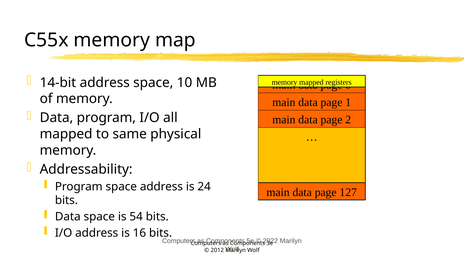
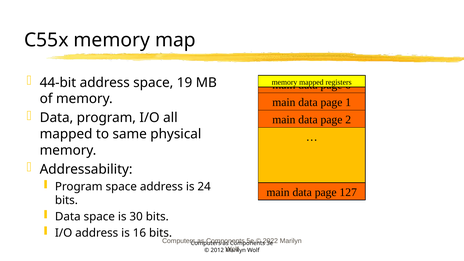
14-bit: 14-bit -> 44-bit (58, 83)
10: 10 -> 19 (185, 83)
54: 54 -> 30 (136, 217)
